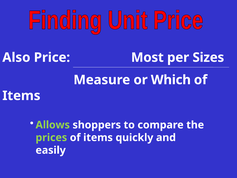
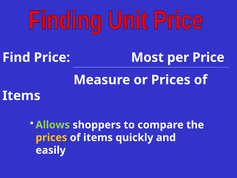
Also: Also -> Find (16, 57)
per Sizes: Sizes -> Price (208, 57)
or Which: Which -> Prices (171, 80)
prices colour: light green -> yellow (51, 137)
